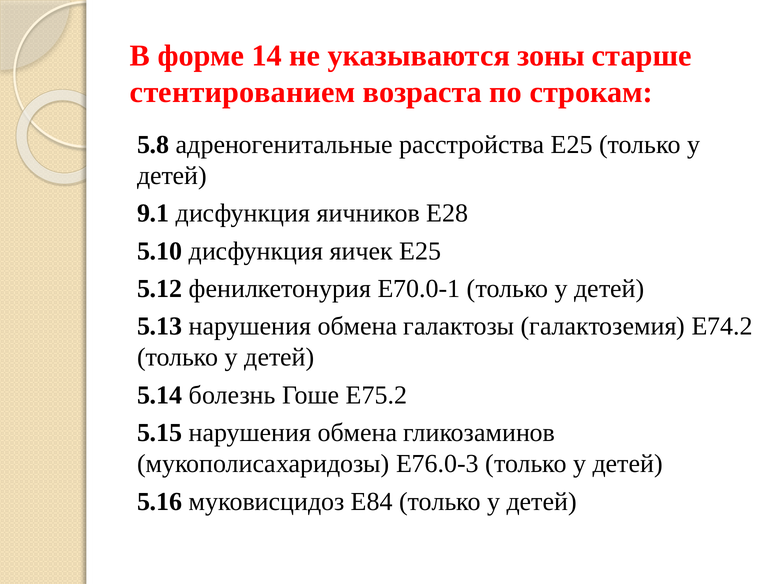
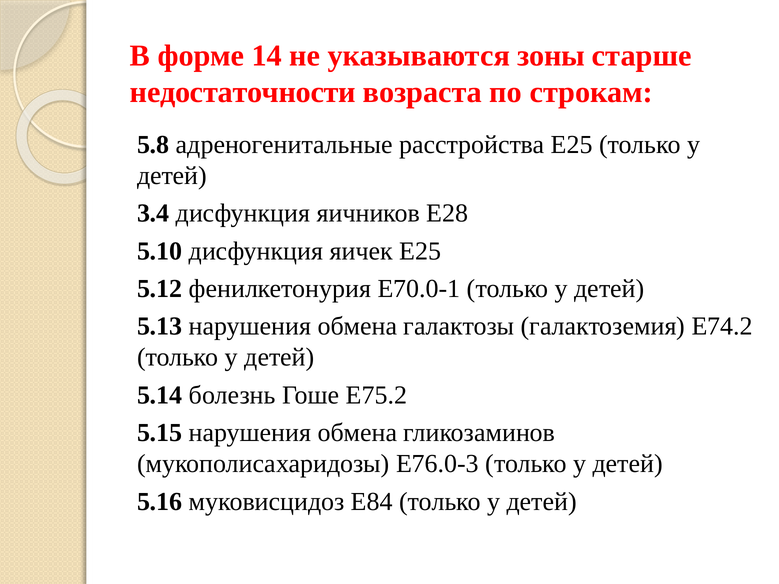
стентированием: стентированием -> недостаточности (243, 92)
9.1: 9.1 -> 3.4 (153, 213)
